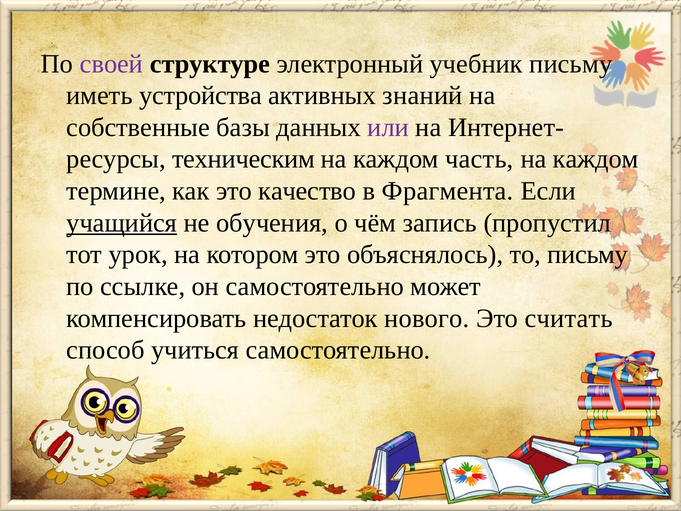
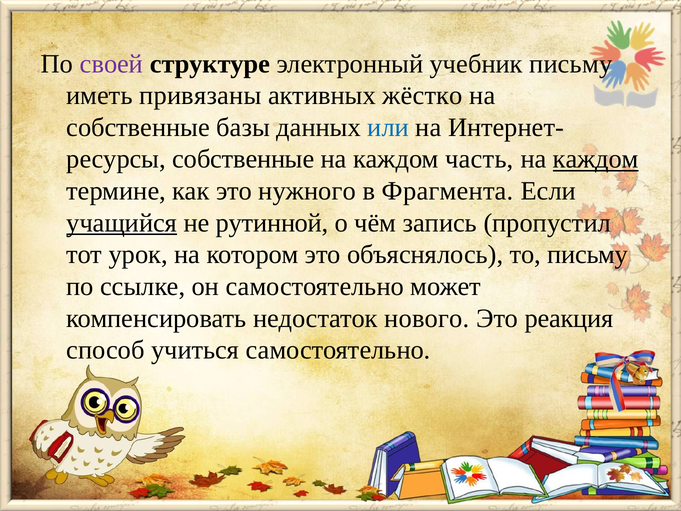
устройства: устройства -> привязаны (200, 96)
знаний: знаний -> жёстко (423, 96)
или colour: purple -> blue (388, 127)
техническим: техническим -> собственные (243, 159)
каждом underline: none -> present (596, 159)
качество: качество -> нужного (307, 191)
обучения: обучения -> рутинной (272, 223)
считать: считать -> реакция (569, 318)
